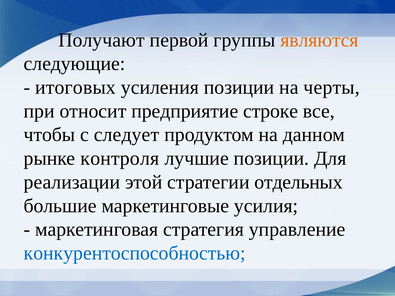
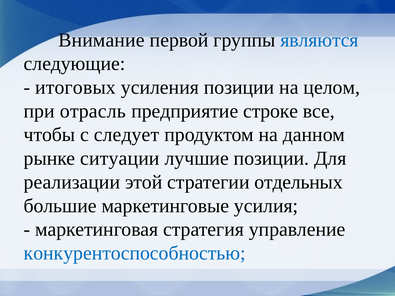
Получают: Получают -> Внимание (101, 40)
являются colour: orange -> blue (319, 40)
черты: черты -> целом (332, 87)
относит: относит -> отрасль (93, 111)
контроля: контроля -> ситуации (120, 159)
